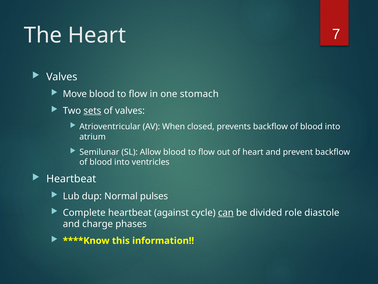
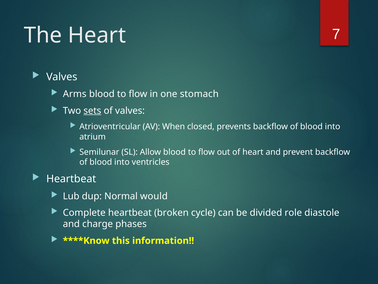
Move: Move -> Arms (75, 94)
pulses: pulses -> would (154, 196)
against: against -> broken (171, 212)
can underline: present -> none (226, 212)
